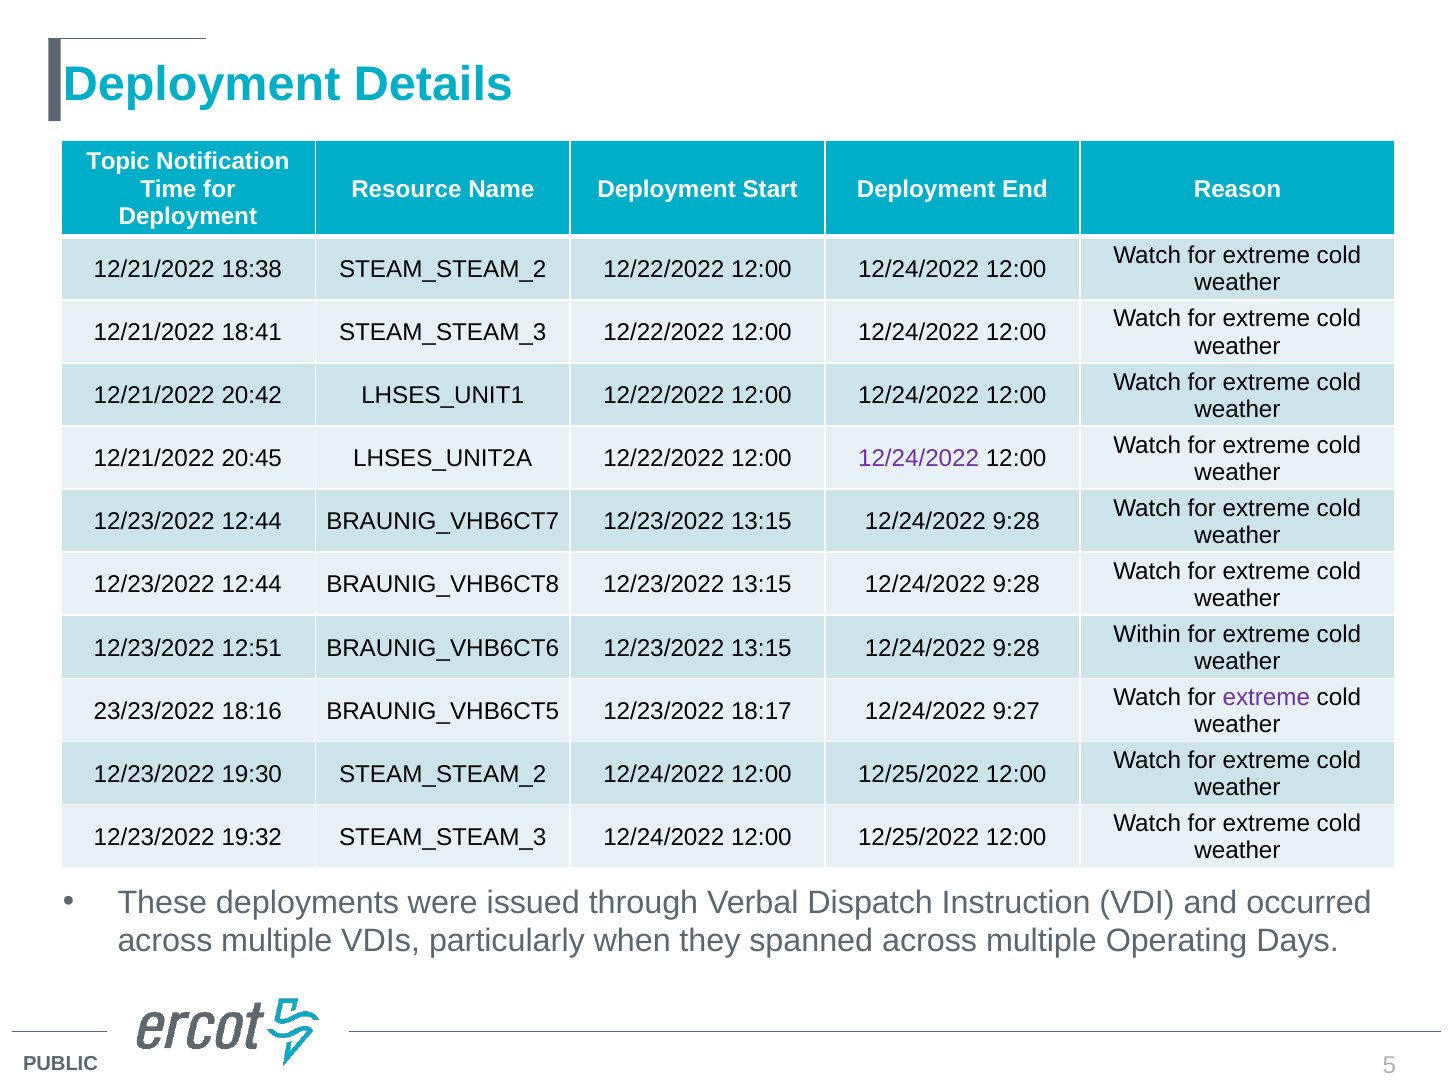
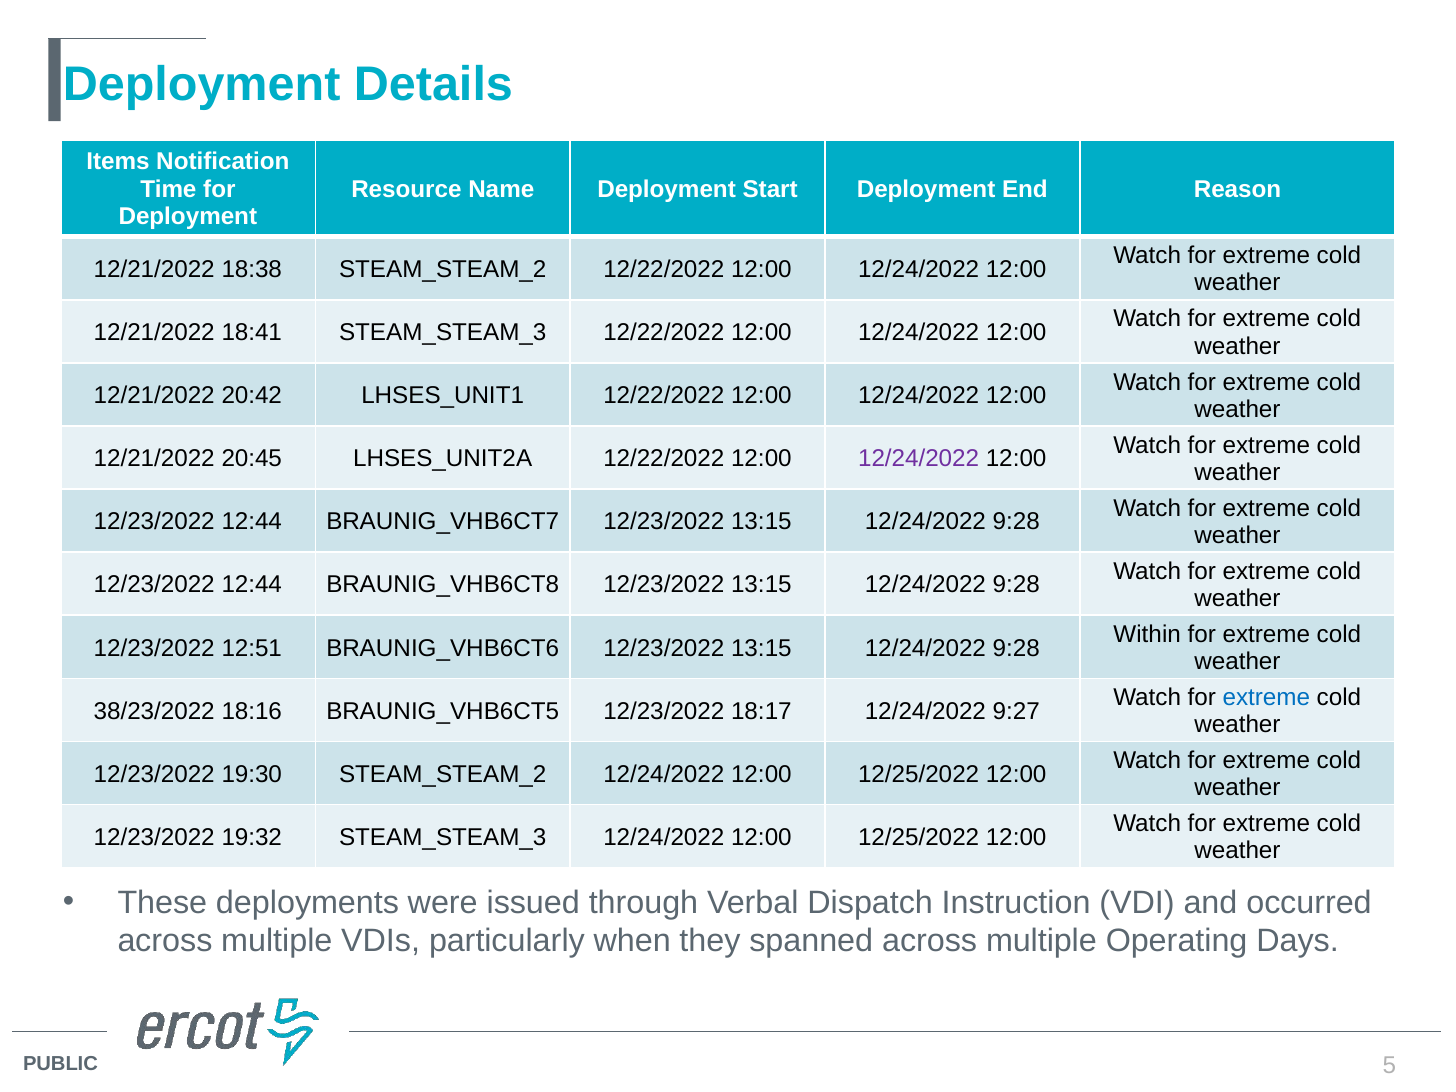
Topic: Topic -> Items (118, 162)
extreme colour: purple -> blue (1266, 698)
23/23/2022: 23/23/2022 -> 38/23/2022 (154, 711)
